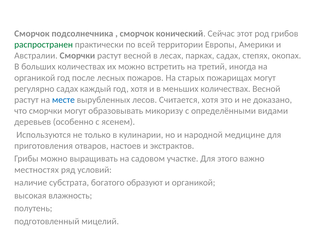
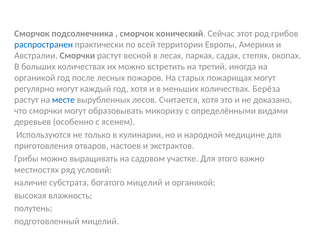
распространен colour: green -> blue (44, 45)
регулярно садах: садах -> могут (67, 89)
количествах Весной: Весной -> Берёза (266, 89)
богатого образуют: образуют -> мицелий (145, 182)
